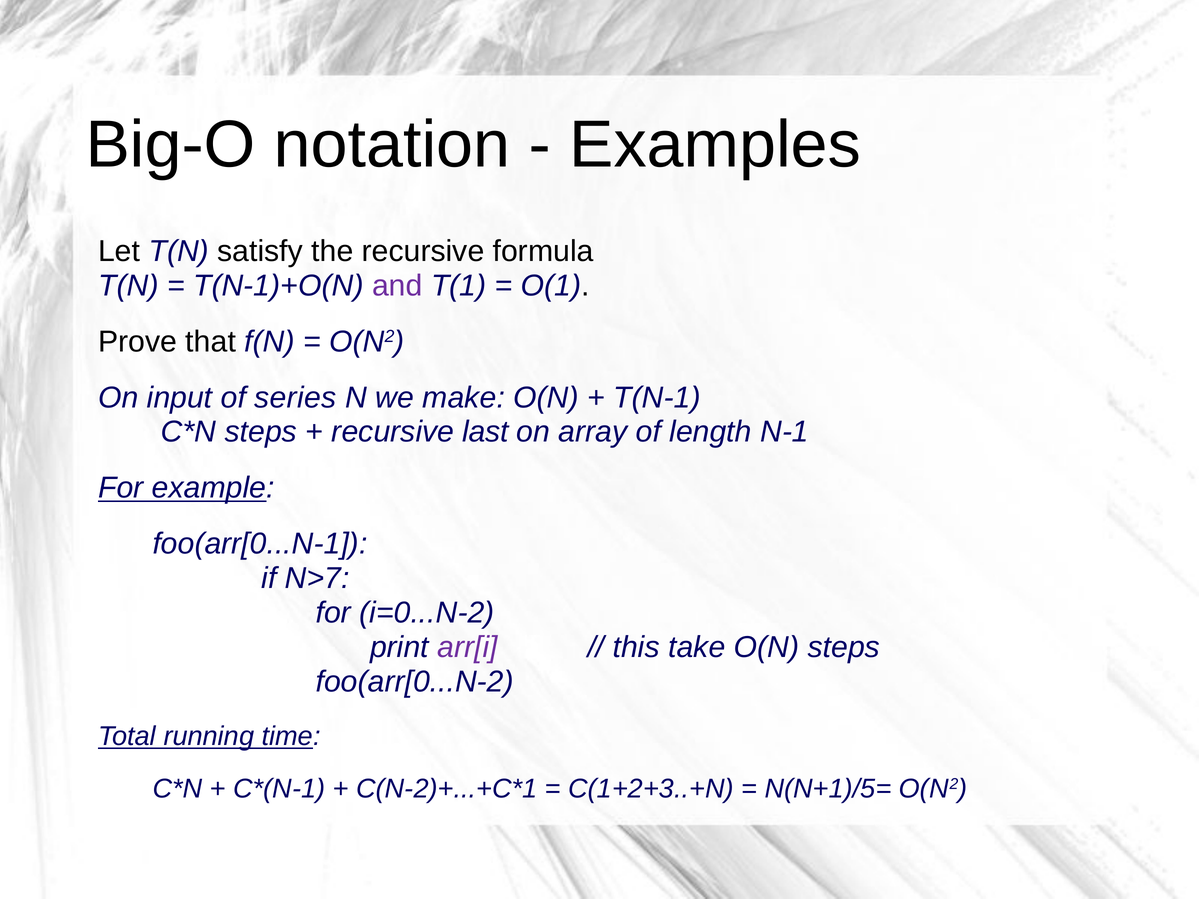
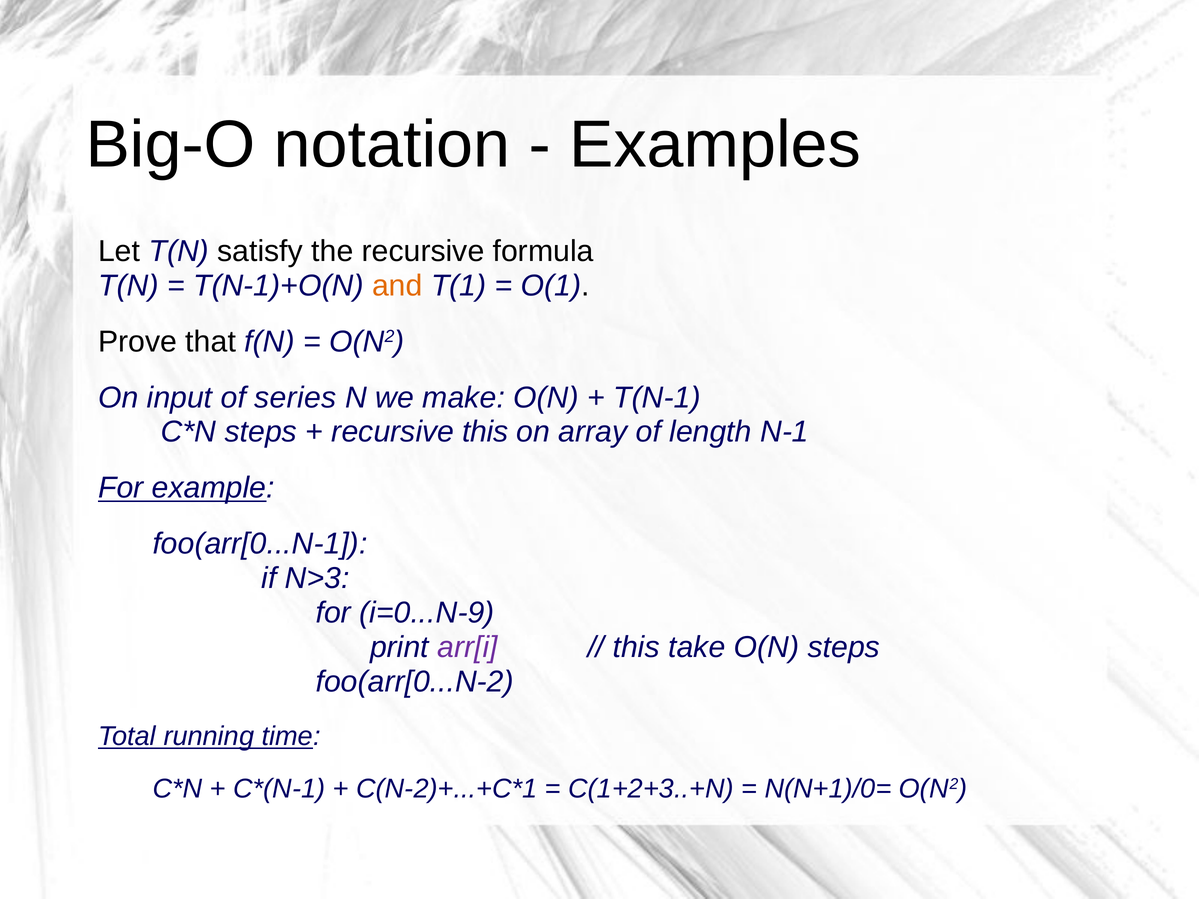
and colour: purple -> orange (397, 286)
recursive last: last -> this (485, 432)
N>7: N>7 -> N>3 (317, 579)
i=0...N-2: i=0...N-2 -> i=0...N-9 (427, 613)
N(N+1)/5=: N(N+1)/5= -> N(N+1)/0= (828, 789)
